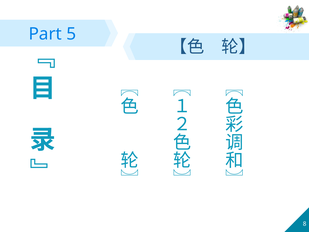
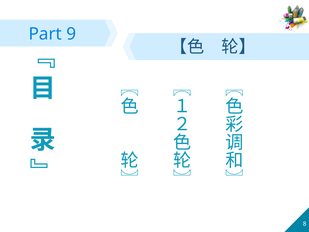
5: 5 -> 9 (71, 34)
